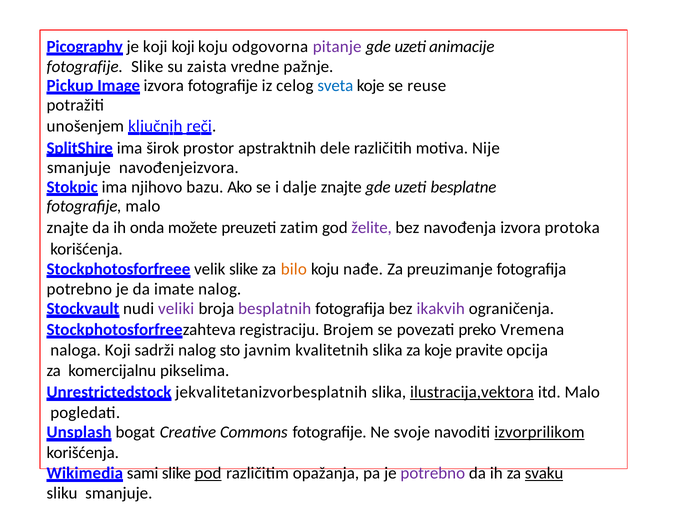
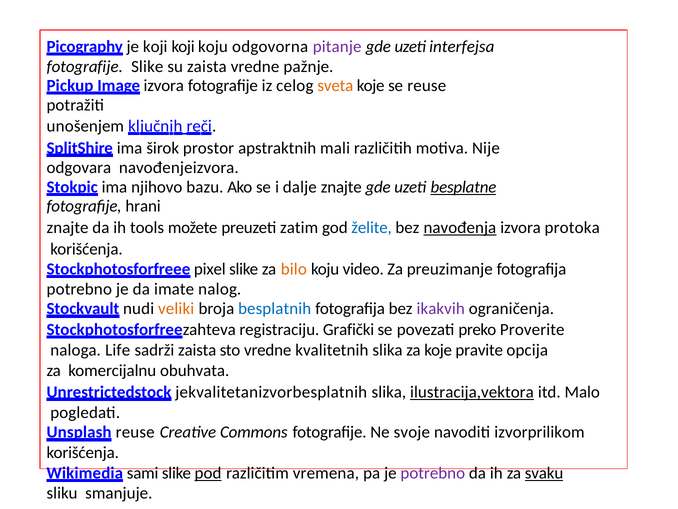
animacije: animacije -> interfejsa (462, 47)
sveta colour: blue -> orange (335, 86)
dele: dele -> mali (335, 148)
smanjuje: smanjuje -> odgovara (79, 168)
besplatne underline: none -> present (463, 187)
fotografije malo: malo -> hrani (143, 206)
onda: onda -> tools (147, 228)
želite colour: purple -> blue (372, 228)
navođenja underline: none -> present (460, 228)
velik: velik -> pixel (210, 269)
nađe: nađe -> video (363, 269)
veliki colour: purple -> orange (176, 309)
besplatnih colour: purple -> blue (275, 309)
Brojem: Brojem -> Grafički (349, 329)
Vremena: Vremena -> Proverite (532, 329)
naloga Koji: Koji -> Life (118, 350)
sadrži nalog: nalog -> zaista (197, 350)
sto javnim: javnim -> vredne (268, 350)
pikselima: pikselima -> obuhvata (195, 370)
bogat: bogat -> reuse (135, 432)
izvorprilikom underline: present -> none (539, 432)
opažanja: opažanja -> vremena (326, 473)
